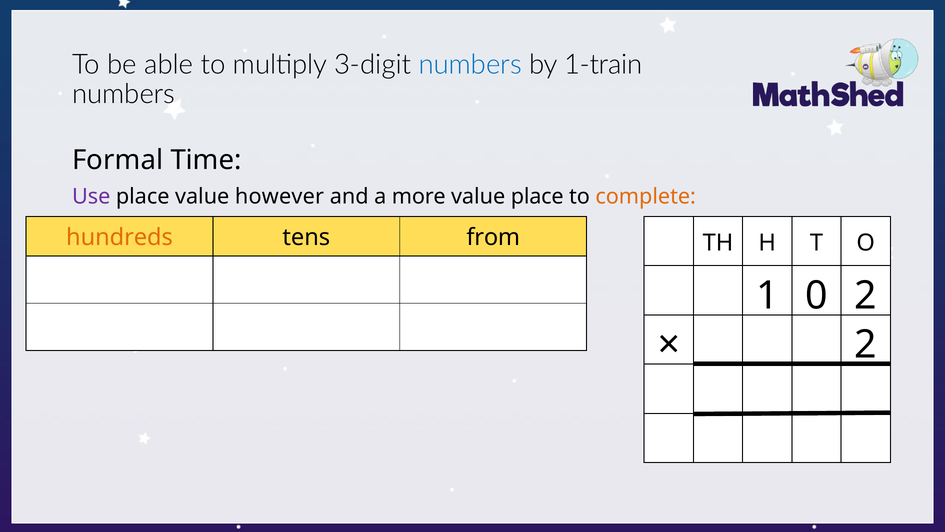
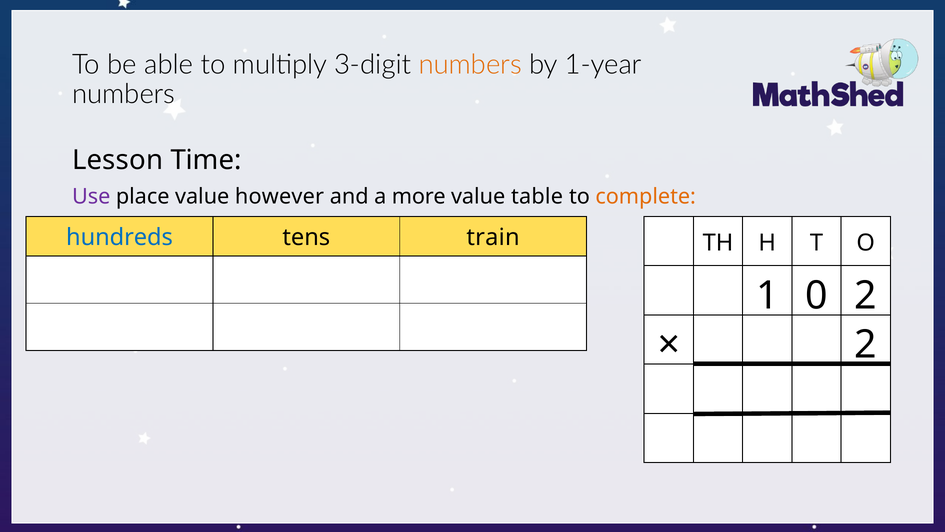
numbers colour: blue -> orange (470, 65)
1-train: 1-train -> 1-year (603, 65)
Formal: Formal -> Lesson (118, 160)
value place: place -> table (537, 196)
hundreds colour: orange -> blue (120, 237)
from: from -> train (493, 237)
